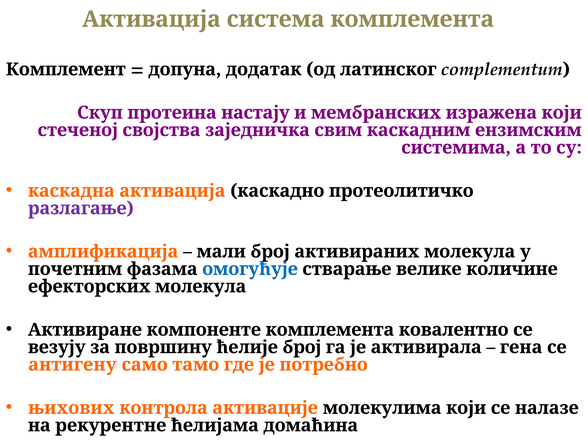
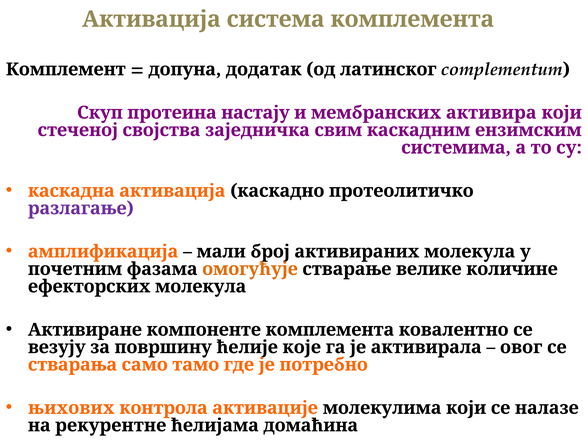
изражена: изражена -> активира (491, 113)
омогућује colour: blue -> orange (250, 269)
ћелије број: број -> које (302, 347)
гена: гена -> овог (521, 347)
антигену: антигену -> стварања (73, 365)
